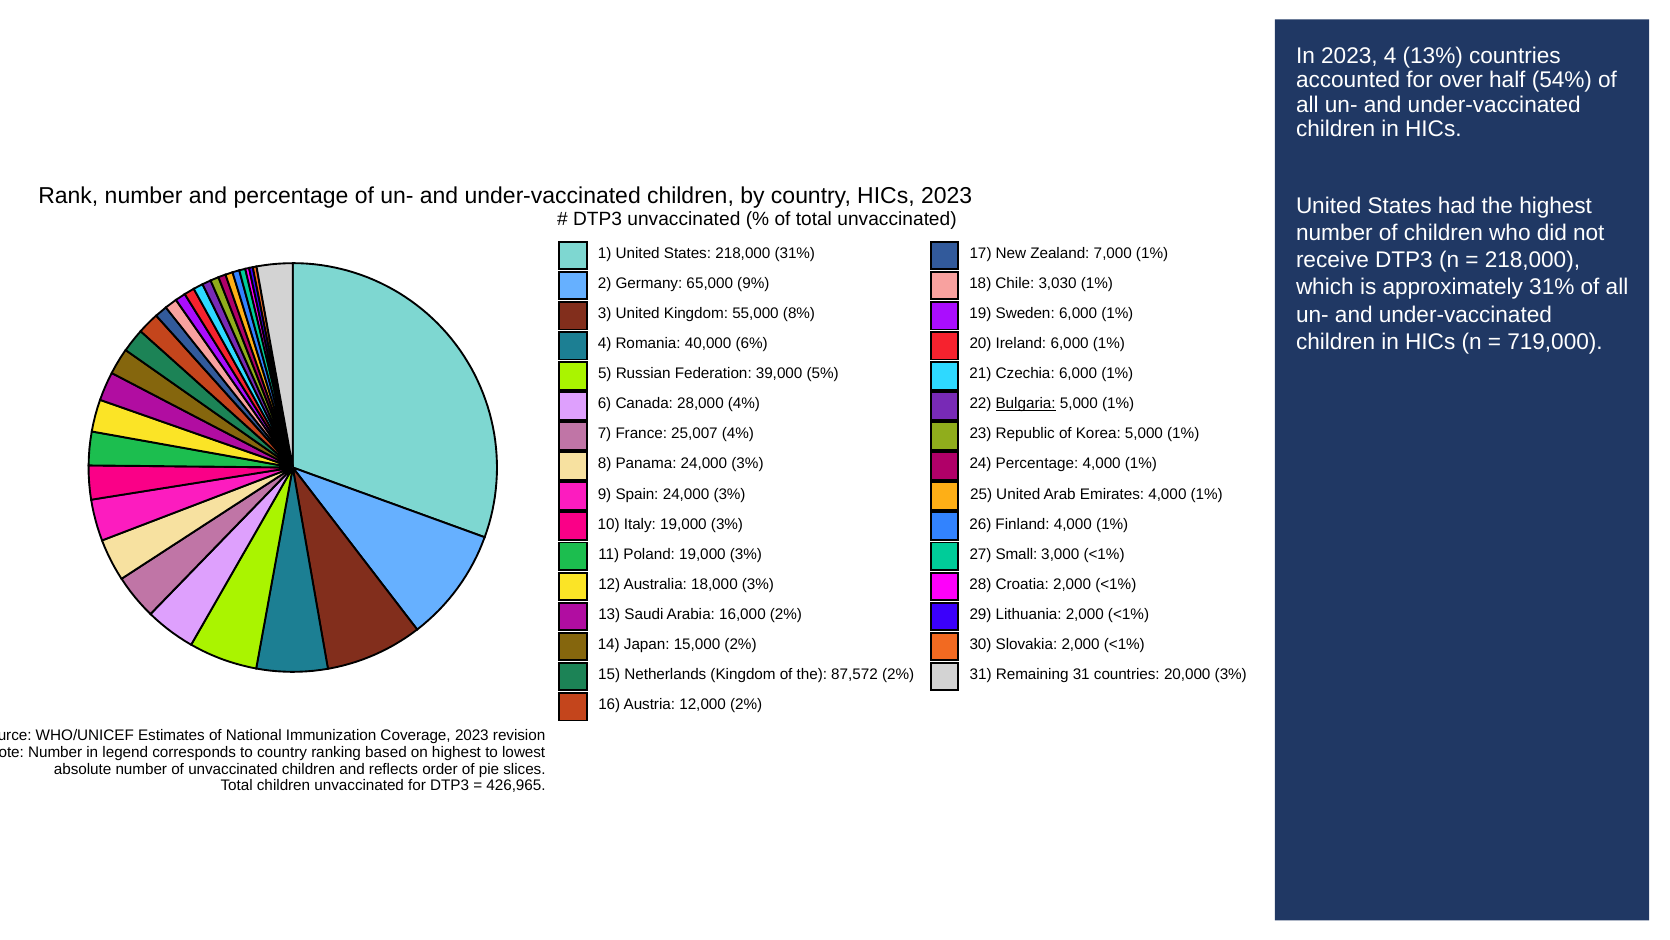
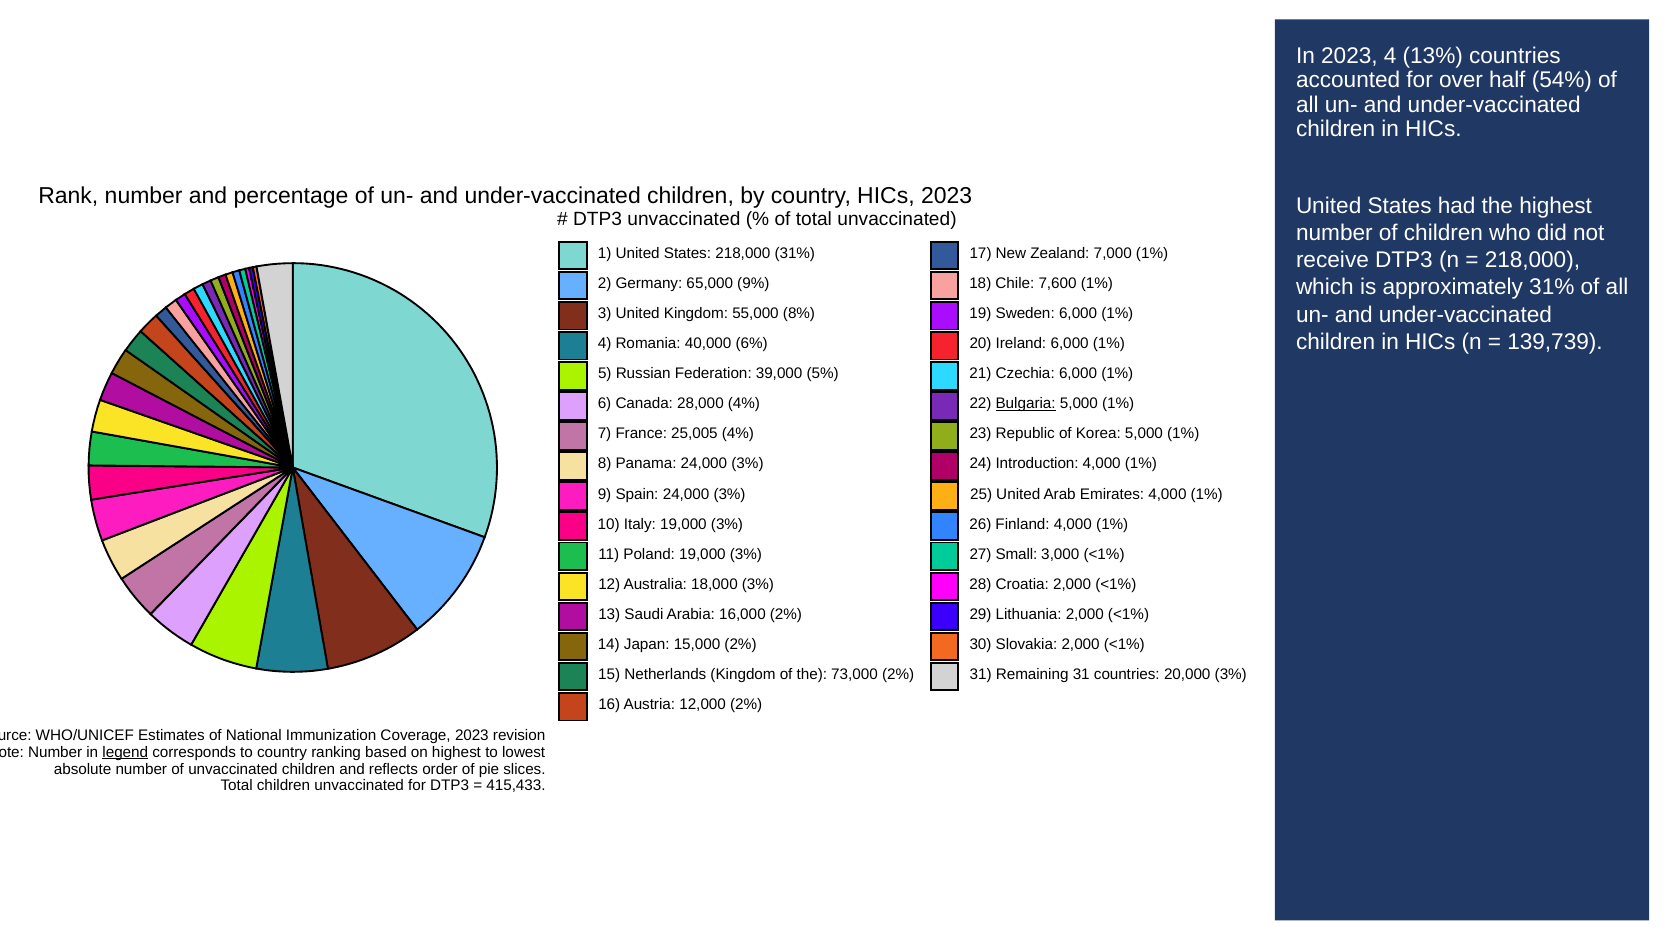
3,030: 3,030 -> 7,600 (1058, 283)
719,000: 719,000 -> 139,739 (1555, 342)
25,007: 25,007 -> 25,005 (694, 434)
24 Percentage: Percentage -> Introduction (1037, 464)
87,572: 87,572 -> 73,000 (855, 674)
legend underline: none -> present (125, 752)
426,965: 426,965 -> 415,433 (516, 785)
